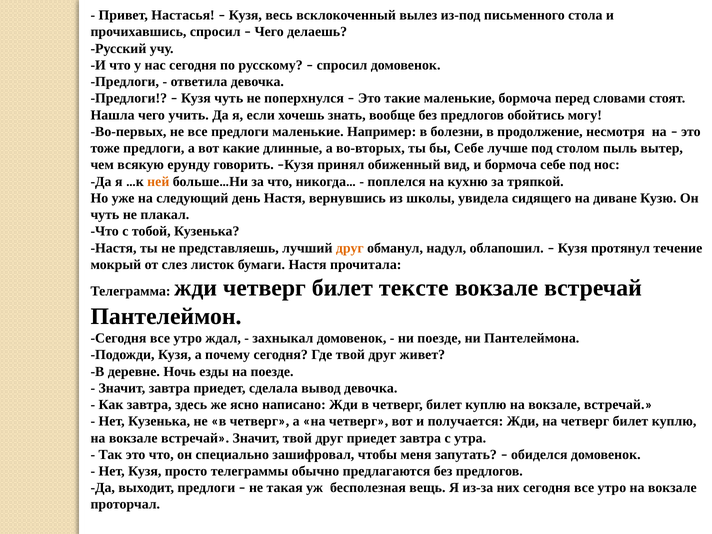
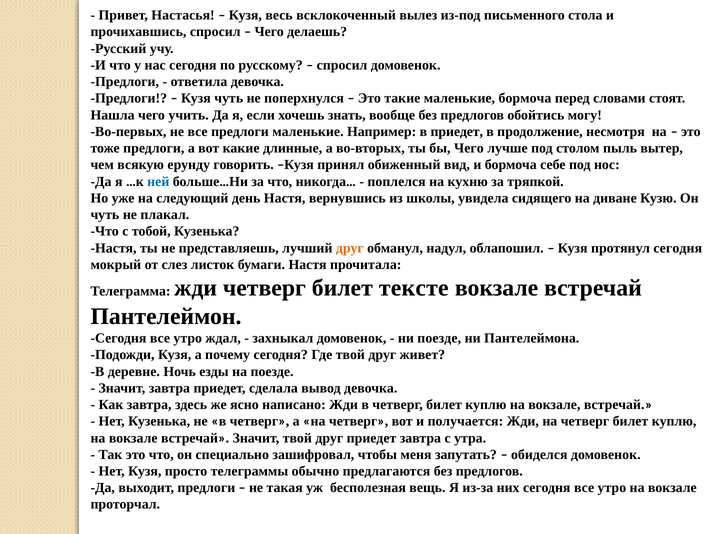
в болезни: болезни -> приедет (457, 132)
бы Себе: Себе -> Чего (469, 148)
ней colour: orange -> blue (158, 182)
протянул течение: течение -> сегодня (678, 248)
